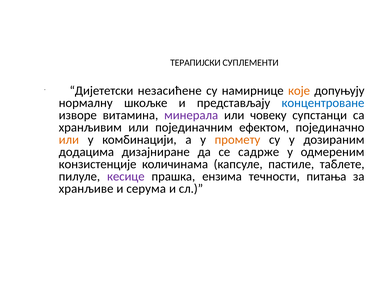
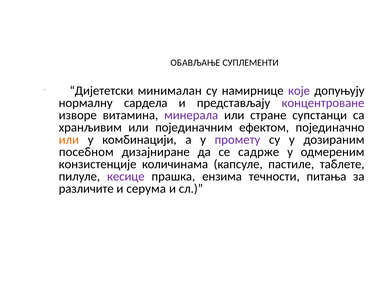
ТЕРАПИЈСКИ: ТЕРАПИЈСКИ -> ОБАВЉАЊЕ (195, 63)
незасићене: незасићене -> минималан (170, 91)
које colour: orange -> purple (299, 91)
шкољке: шкољке -> сардела (146, 103)
концентроване colour: blue -> purple (323, 103)
човеку: човеку -> стране (268, 115)
промету colour: orange -> purple (237, 139)
додацима: додацима -> посебном (86, 152)
хранљиве: хранљиве -> различите (86, 188)
